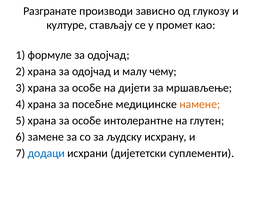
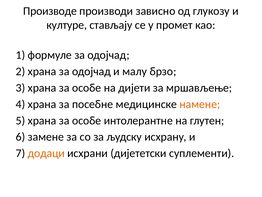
Разгранате: Разгранате -> Производе (50, 11)
чему: чему -> брзо (163, 71)
додаци colour: blue -> orange (46, 153)
